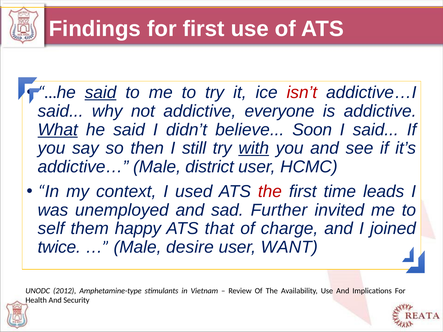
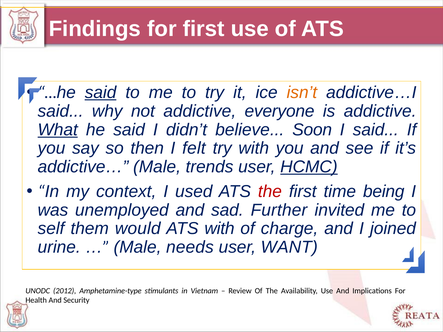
isn’t colour: red -> orange (302, 93)
still: still -> felt (194, 148)
with underline: present -> none (254, 148)
district: district -> trends (210, 167)
HCMC underline: none -> present (309, 167)
leads: leads -> being (384, 192)
happy: happy -> would (138, 229)
ATS that: that -> with (220, 229)
twice: twice -> urine (59, 247)
desire: desire -> needs (190, 247)
